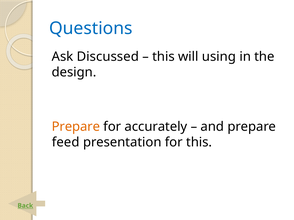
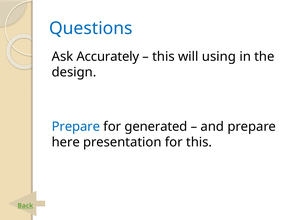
Discussed: Discussed -> Accurately (108, 57)
Prepare colour: orange -> blue (76, 127)
accurately: accurately -> generated (156, 127)
feed: feed -> here (66, 143)
